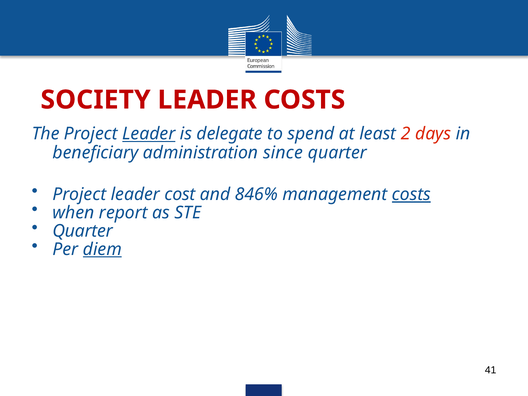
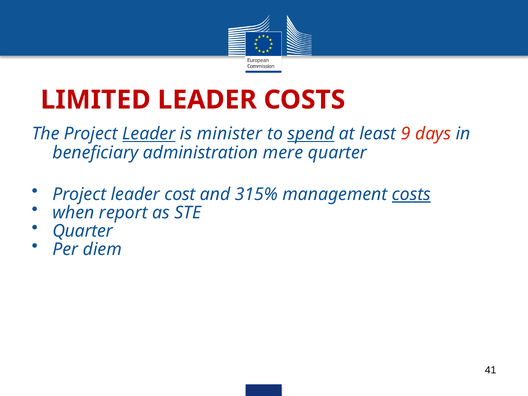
SOCIETY: SOCIETY -> LIMITED (96, 100)
delegate: delegate -> minister (230, 134)
spend underline: none -> present (311, 134)
2: 2 -> 9 (406, 134)
since: since -> mere (283, 153)
846%: 846% -> 315% (256, 194)
diem underline: present -> none (102, 249)
